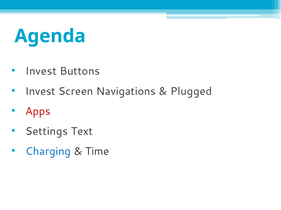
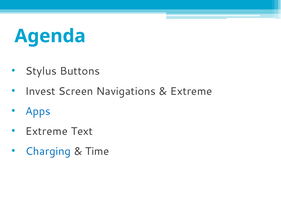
Invest: Invest -> Stylus (41, 71)
Plugged: Plugged -> Extreme (191, 92)
Apps colour: red -> blue (38, 112)
Settings: Settings -> Extreme (47, 132)
